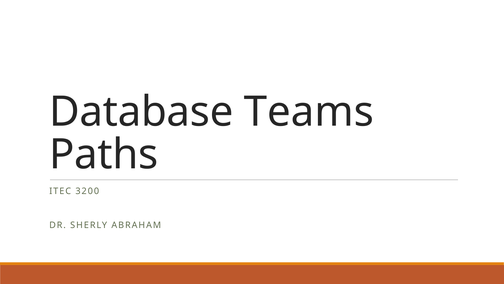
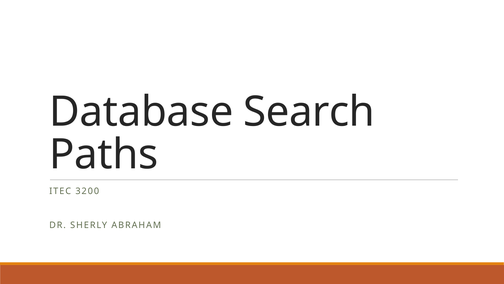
Teams: Teams -> Search (309, 112)
